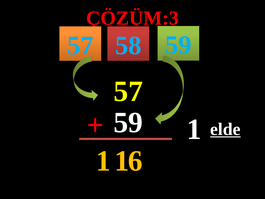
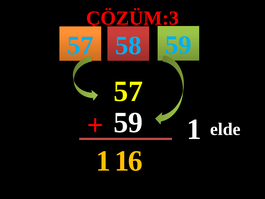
elde underline: present -> none (225, 129)
